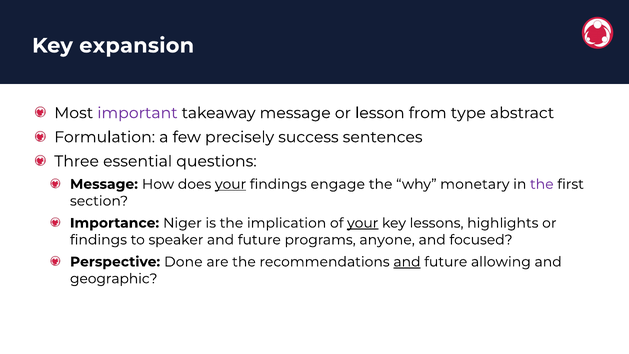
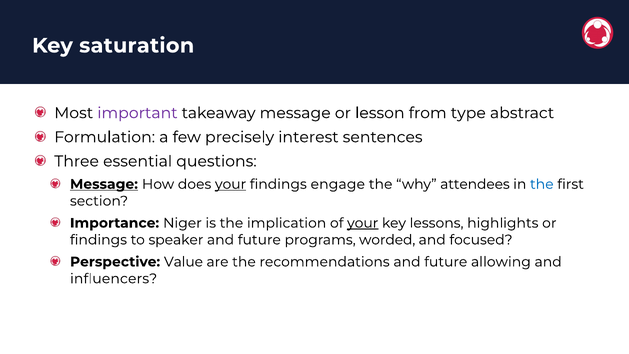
expansion: expansion -> saturation (137, 46)
success: success -> interest (308, 137)
Message underline: none -> present (104, 184)
monetary: monetary -> attendees (475, 184)
the colour: purple -> blue (542, 184)
anyone: anyone -> worded (387, 240)
Done: Done -> Value (183, 262)
and underline: present -> none (407, 262)
geographic: geographic -> influencers (114, 279)
